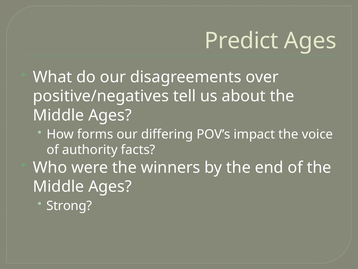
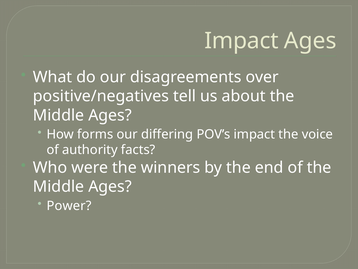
Predict: Predict -> Impact (241, 41)
Strong: Strong -> Power (69, 205)
